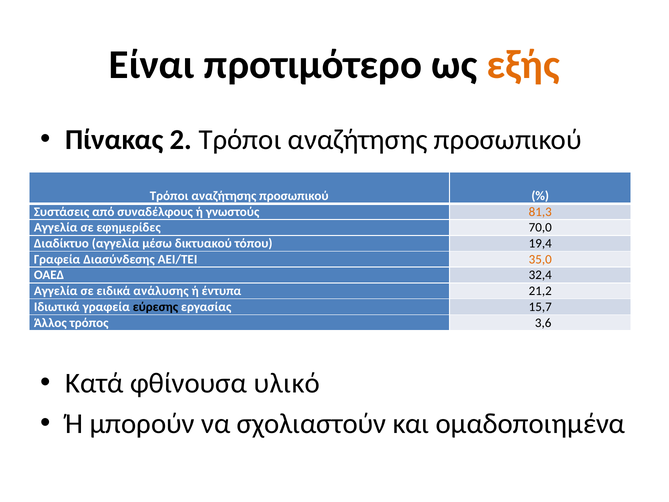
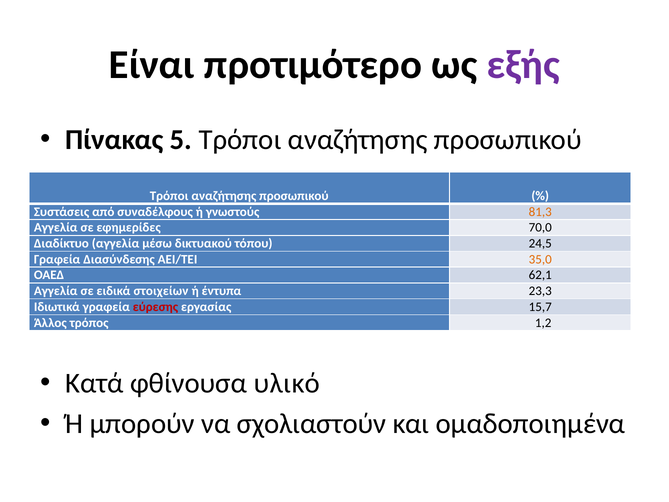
εξής colour: orange -> purple (523, 65)
2: 2 -> 5 (181, 140)
19,4: 19,4 -> 24,5 (540, 243)
32,4: 32,4 -> 62,1 (540, 275)
ανάλυσης: ανάλυσης -> στοιχείων (161, 291)
21,2: 21,2 -> 23,3 (540, 291)
εύρεσης colour: black -> red (155, 307)
3,6: 3,6 -> 1,2 (543, 323)
